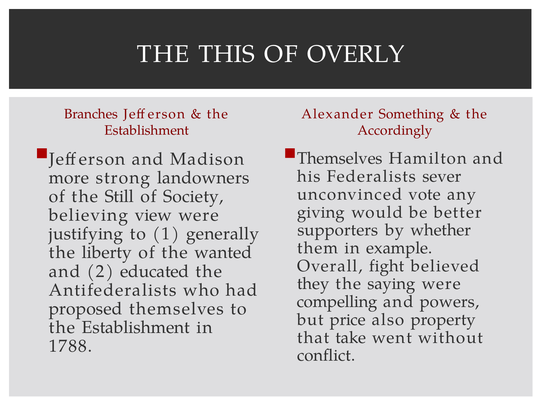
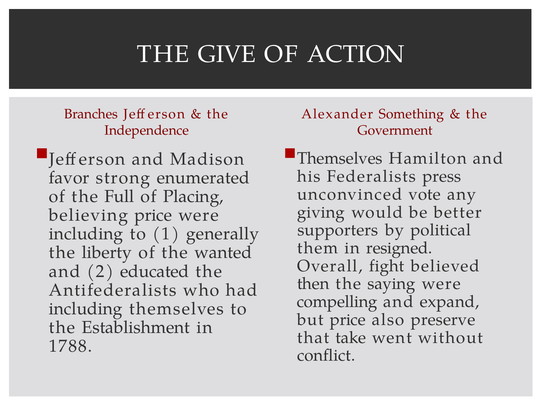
THIS: THIS -> GIVE (227, 54)
OVERLY: OVERLY -> ACTION (356, 54)
Establishment: Establishment -> Independence (147, 130)
Accordingly: Accordingly -> Government (395, 130)
sever: sever -> press (442, 176)
more: more -> favor (69, 178)
landowners: landowners -> enumerated (203, 178)
Still: Still -> Full (119, 196)
Society: Society -> Placing (193, 196)
believing view: view -> price (153, 215)
whether: whether -> political (441, 230)
justifying: justifying -> including (86, 234)
example: example -> resigned (399, 248)
they: they -> then (313, 284)
powers: powers -> expand (450, 301)
proposed: proposed -> including (86, 308)
property: property -> preserve (443, 319)
